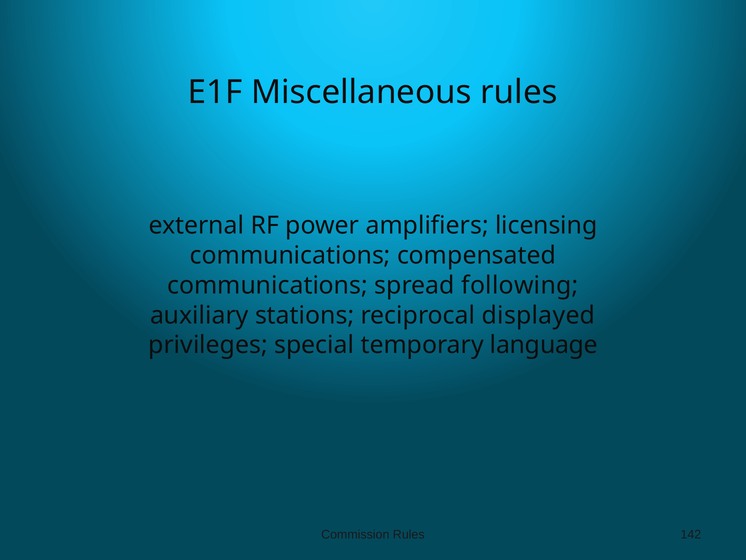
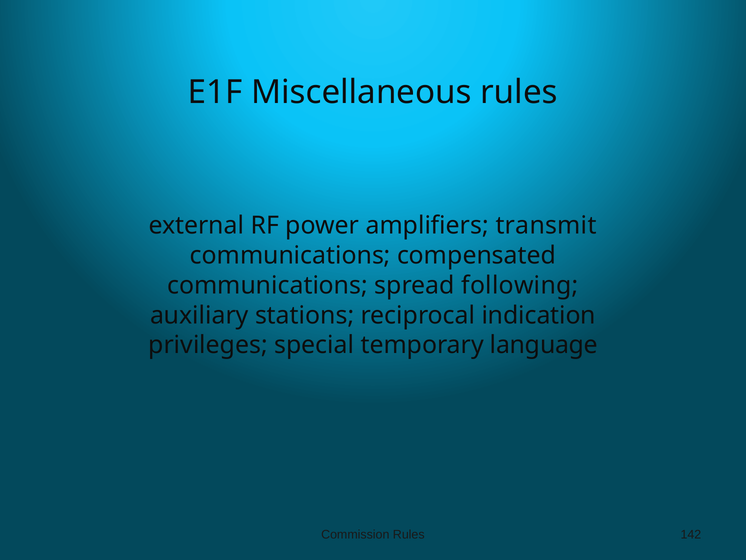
licensing: licensing -> transmit (546, 226)
displayed: displayed -> indication (539, 315)
